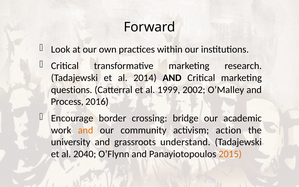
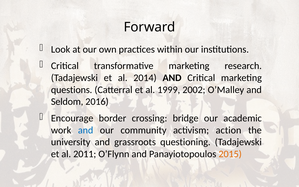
Process: Process -> Seldom (67, 102)
and colour: orange -> blue (86, 130)
understand: understand -> questioning (185, 142)
2040: 2040 -> 2011 (85, 154)
